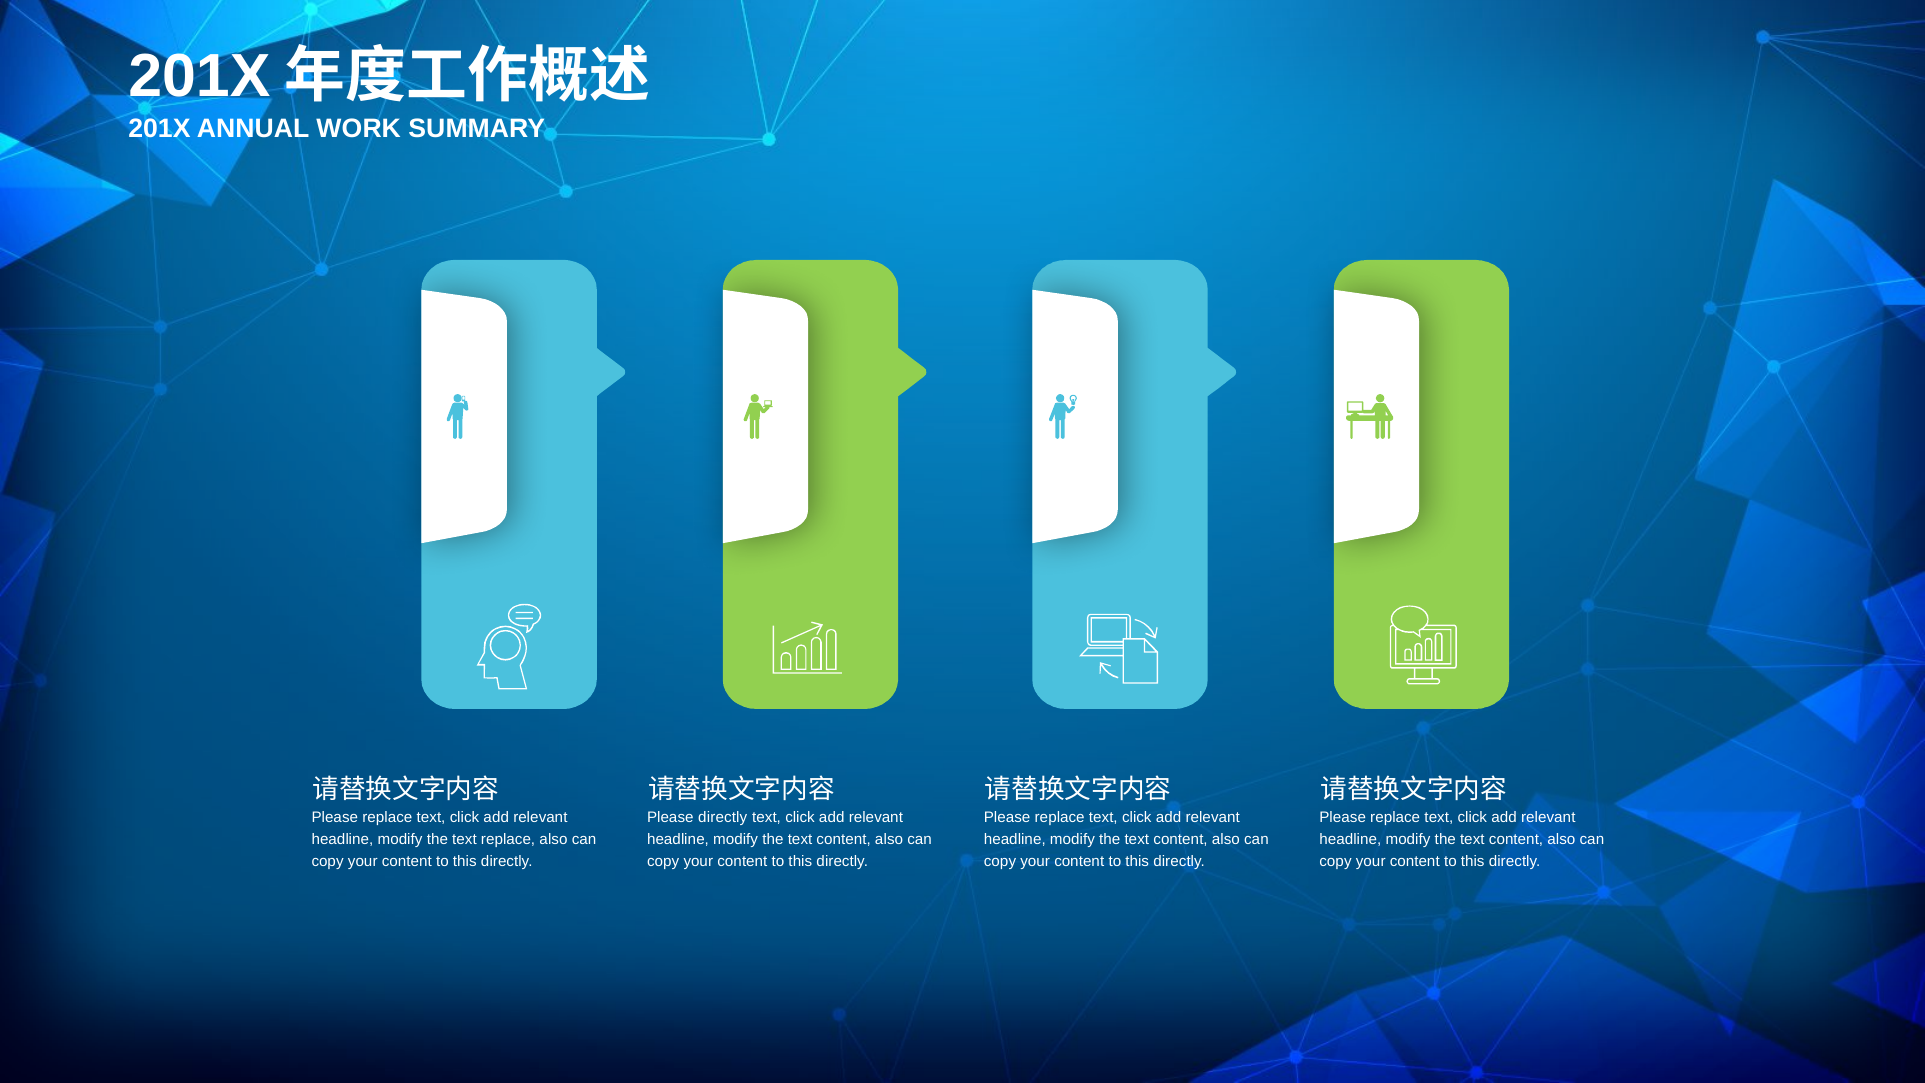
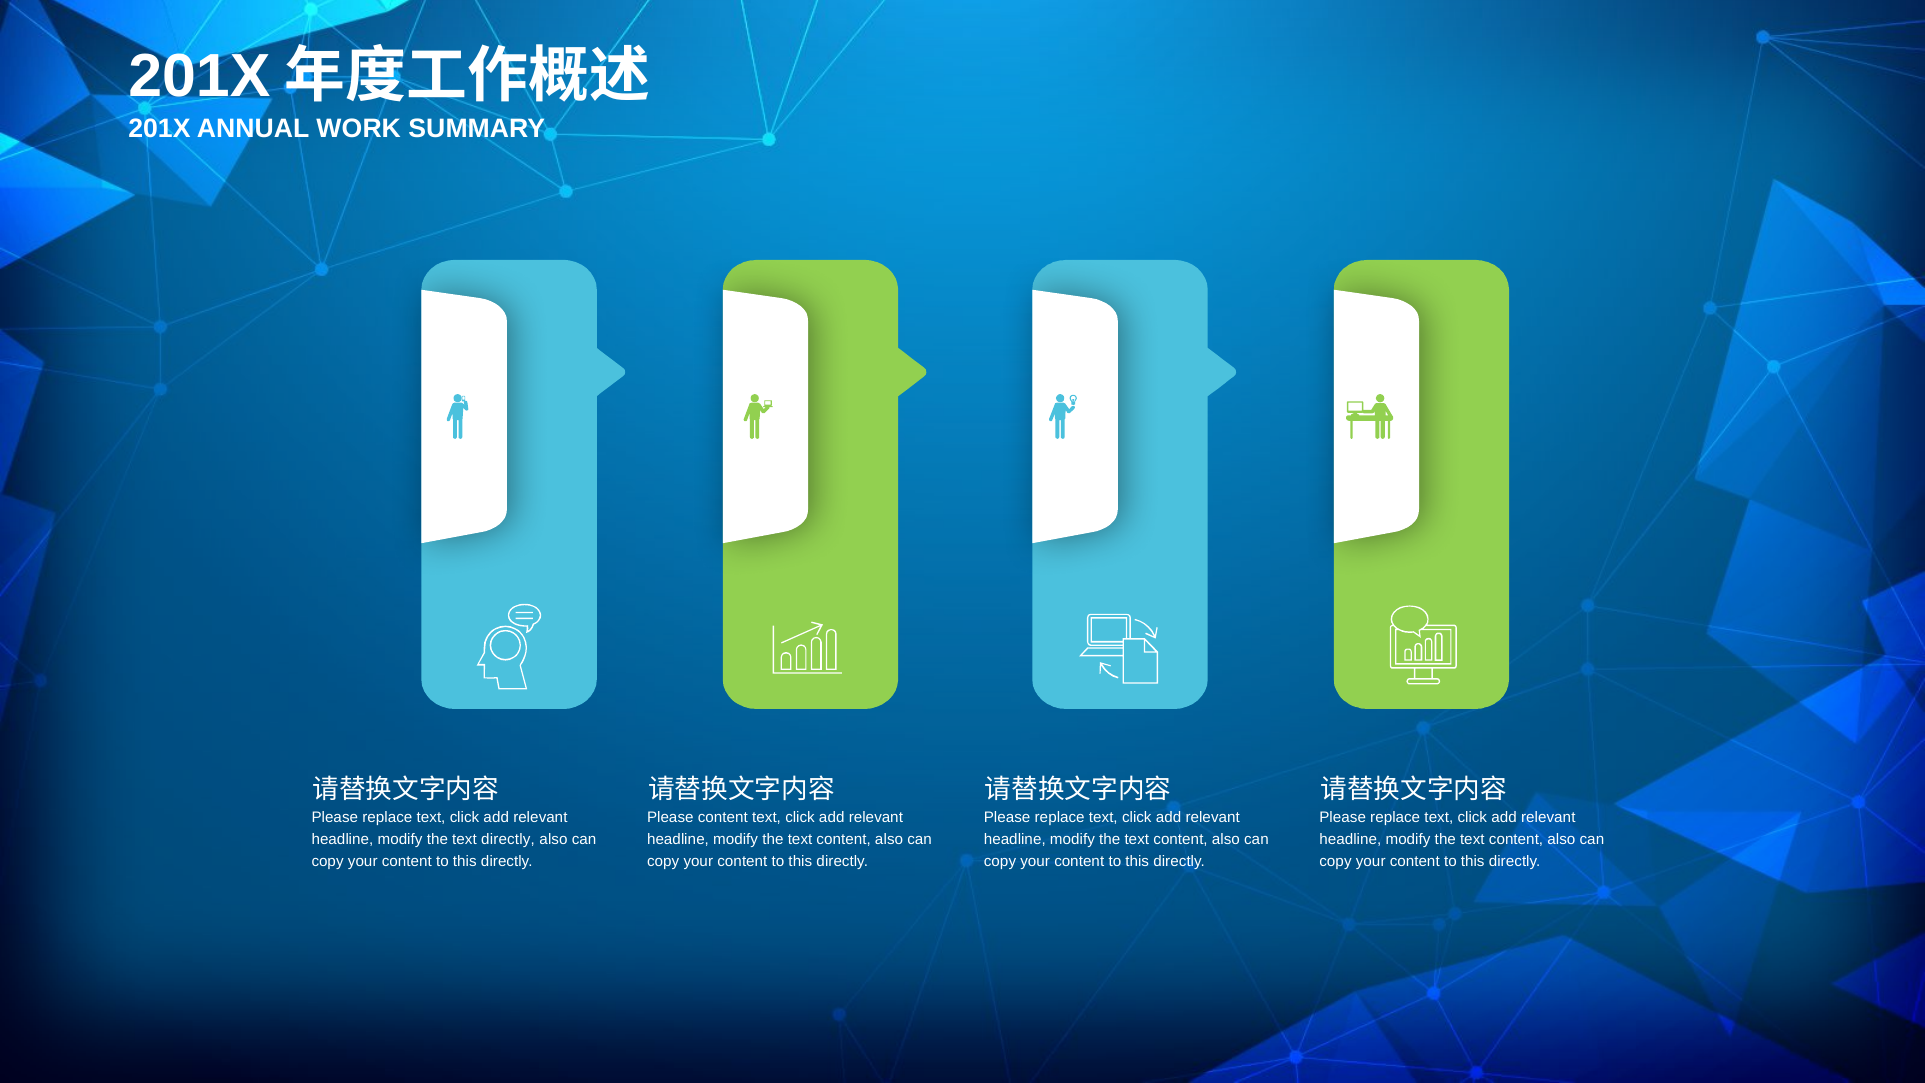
Please directly: directly -> content (723, 818)
text replace: replace -> directly (508, 839)
